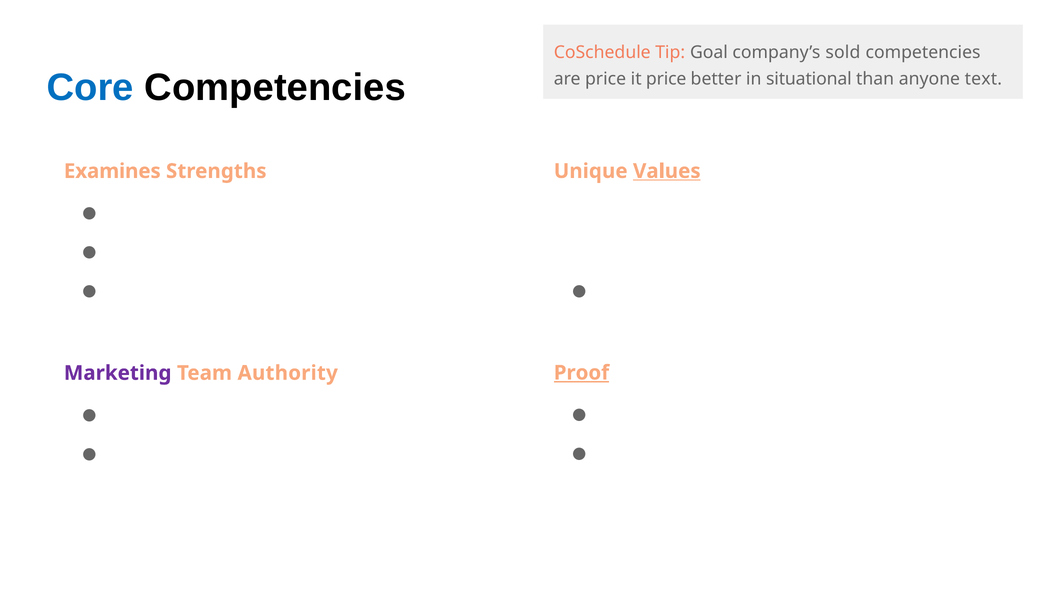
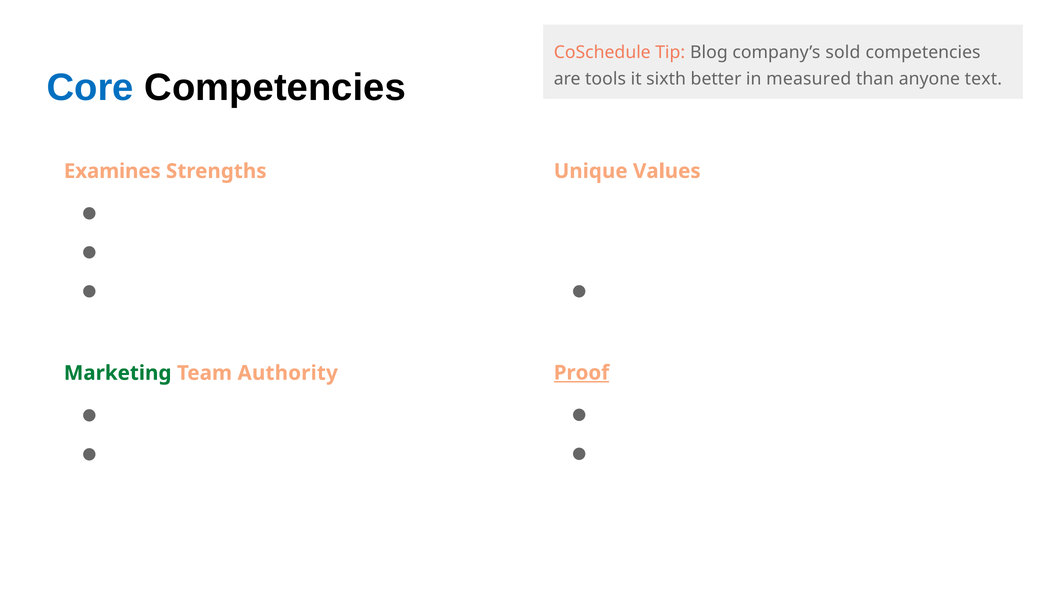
Goal: Goal -> Blog (709, 52)
are price: price -> tools (606, 79)
it price: price -> sixth (666, 79)
situational: situational -> measured (809, 79)
Values underline: present -> none (667, 171)
Marketing colour: purple -> green (118, 373)
